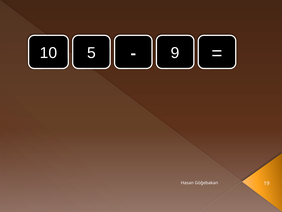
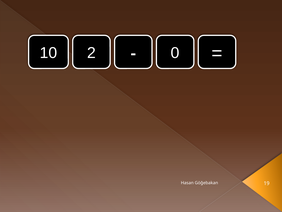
5: 5 -> 2 (91, 53)
9: 9 -> 0 (175, 53)
